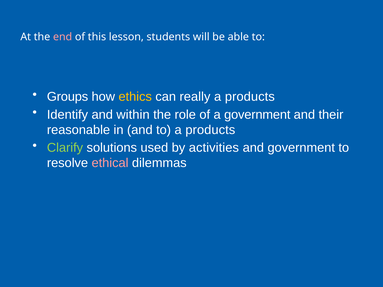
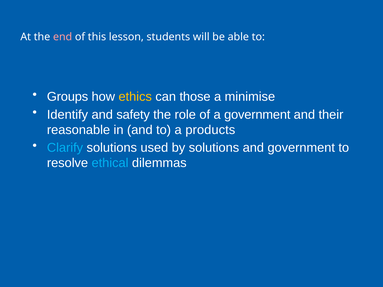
really: really -> those (195, 97)
products: products -> minimise (250, 97)
within: within -> safety (133, 115)
Clarify colour: light green -> light blue (65, 148)
by activities: activities -> solutions (214, 148)
ethical colour: pink -> light blue (110, 163)
